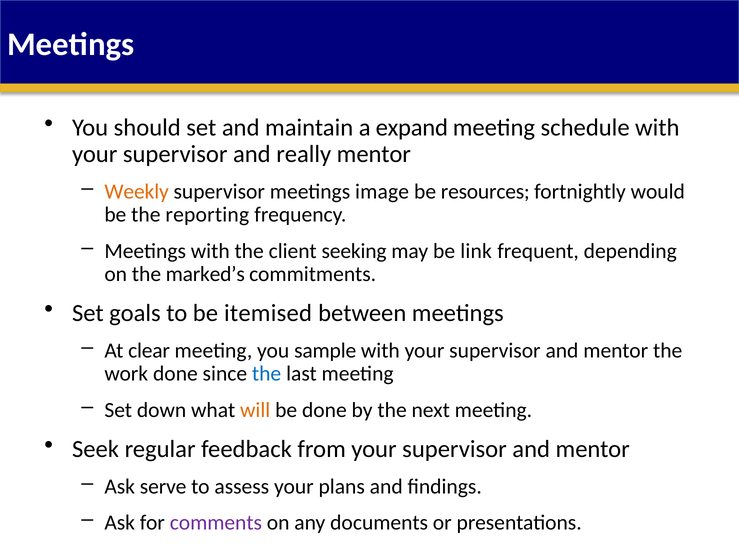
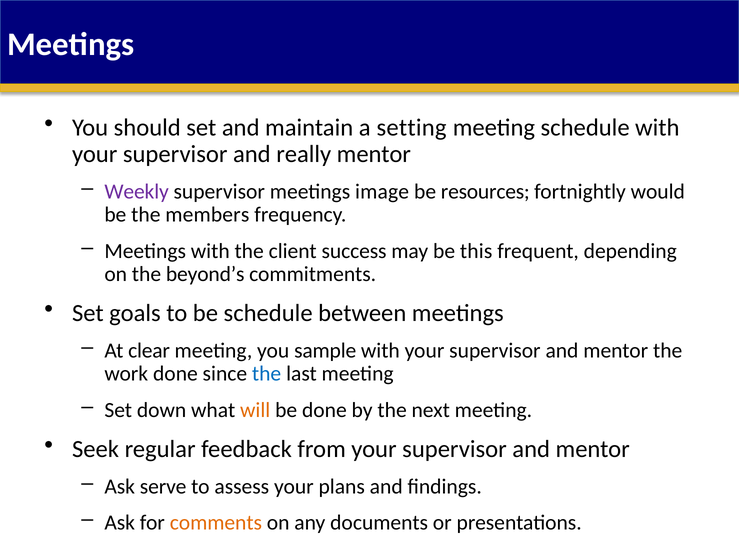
expand: expand -> setting (412, 128)
Weekly colour: orange -> purple (137, 192)
reporting: reporting -> members (207, 215)
seeking: seeking -> success (354, 251)
link: link -> this (476, 251)
marked’s: marked’s -> beyond’s (205, 274)
be itemised: itemised -> schedule (268, 313)
comments colour: purple -> orange (216, 523)
